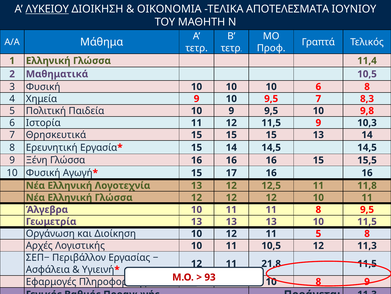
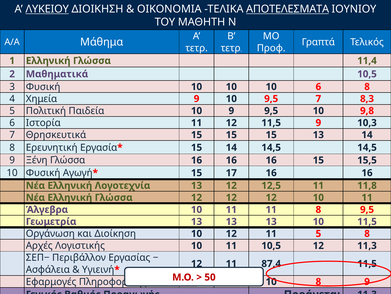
ΑΠΟΤΕΛΕΣΜΑΤΑ underline: none -> present (288, 9)
21,8: 21,8 -> 87,4 (271, 263)
93: 93 -> 50 (210, 277)
